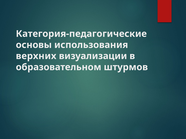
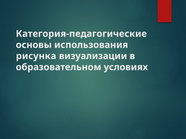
верхних: верхних -> рисунка (36, 56)
штурмов: штурмов -> условиях (126, 67)
